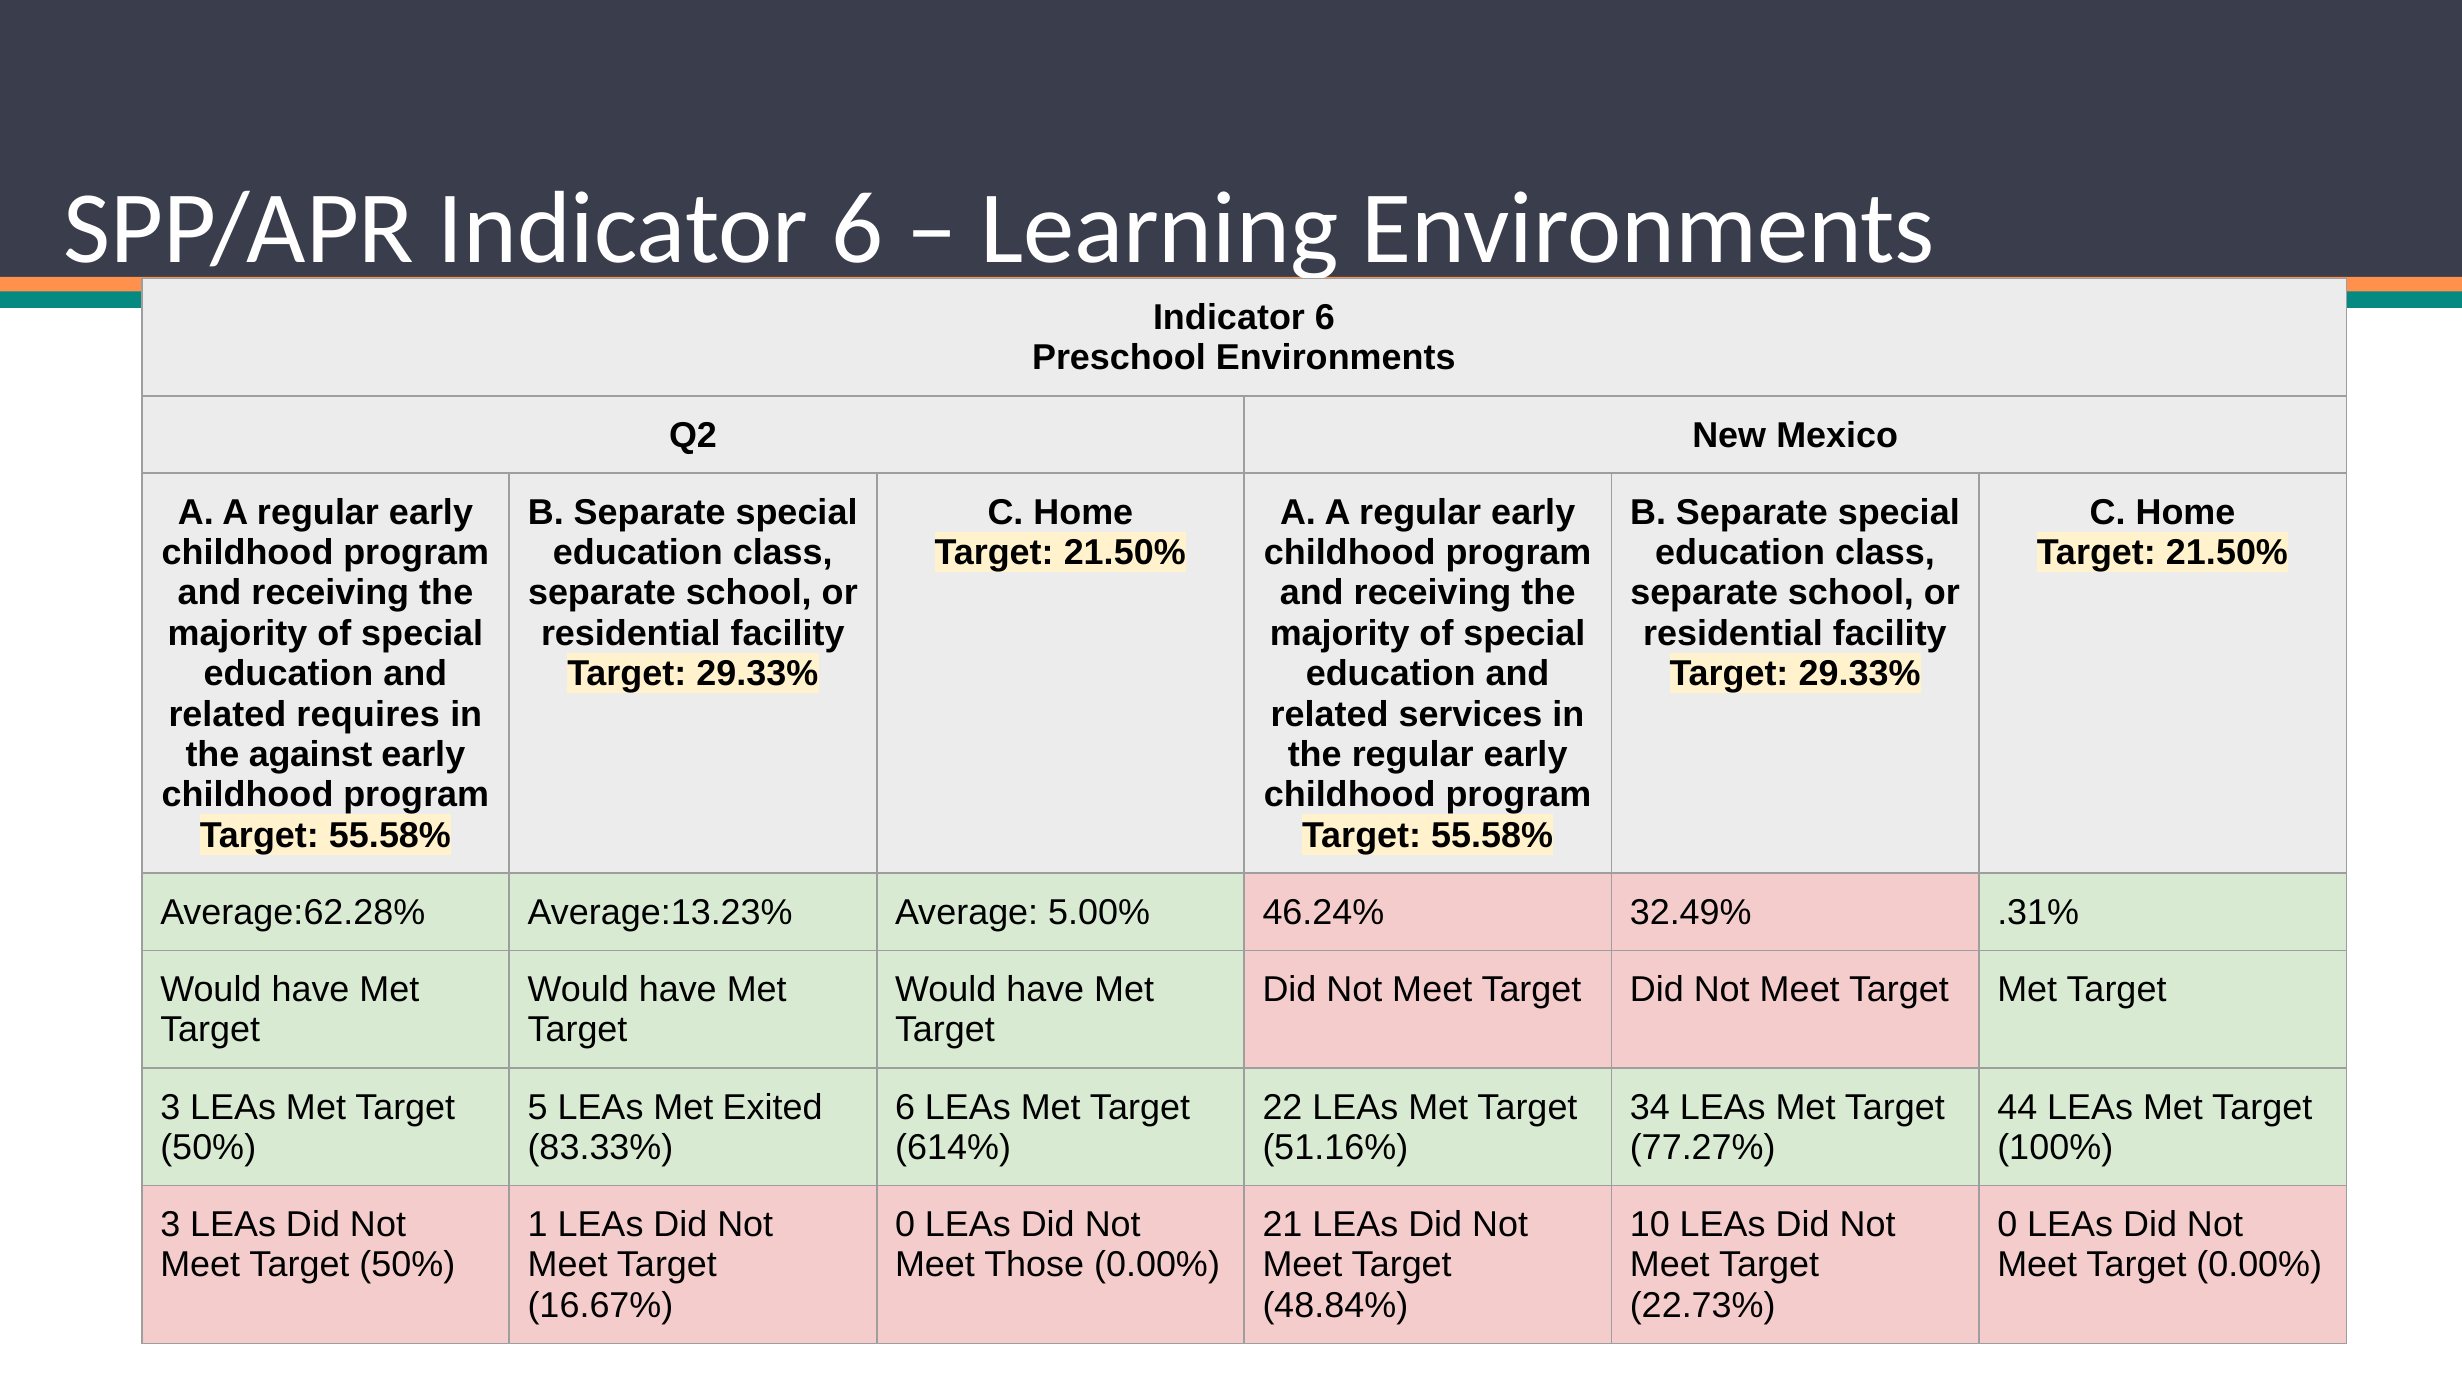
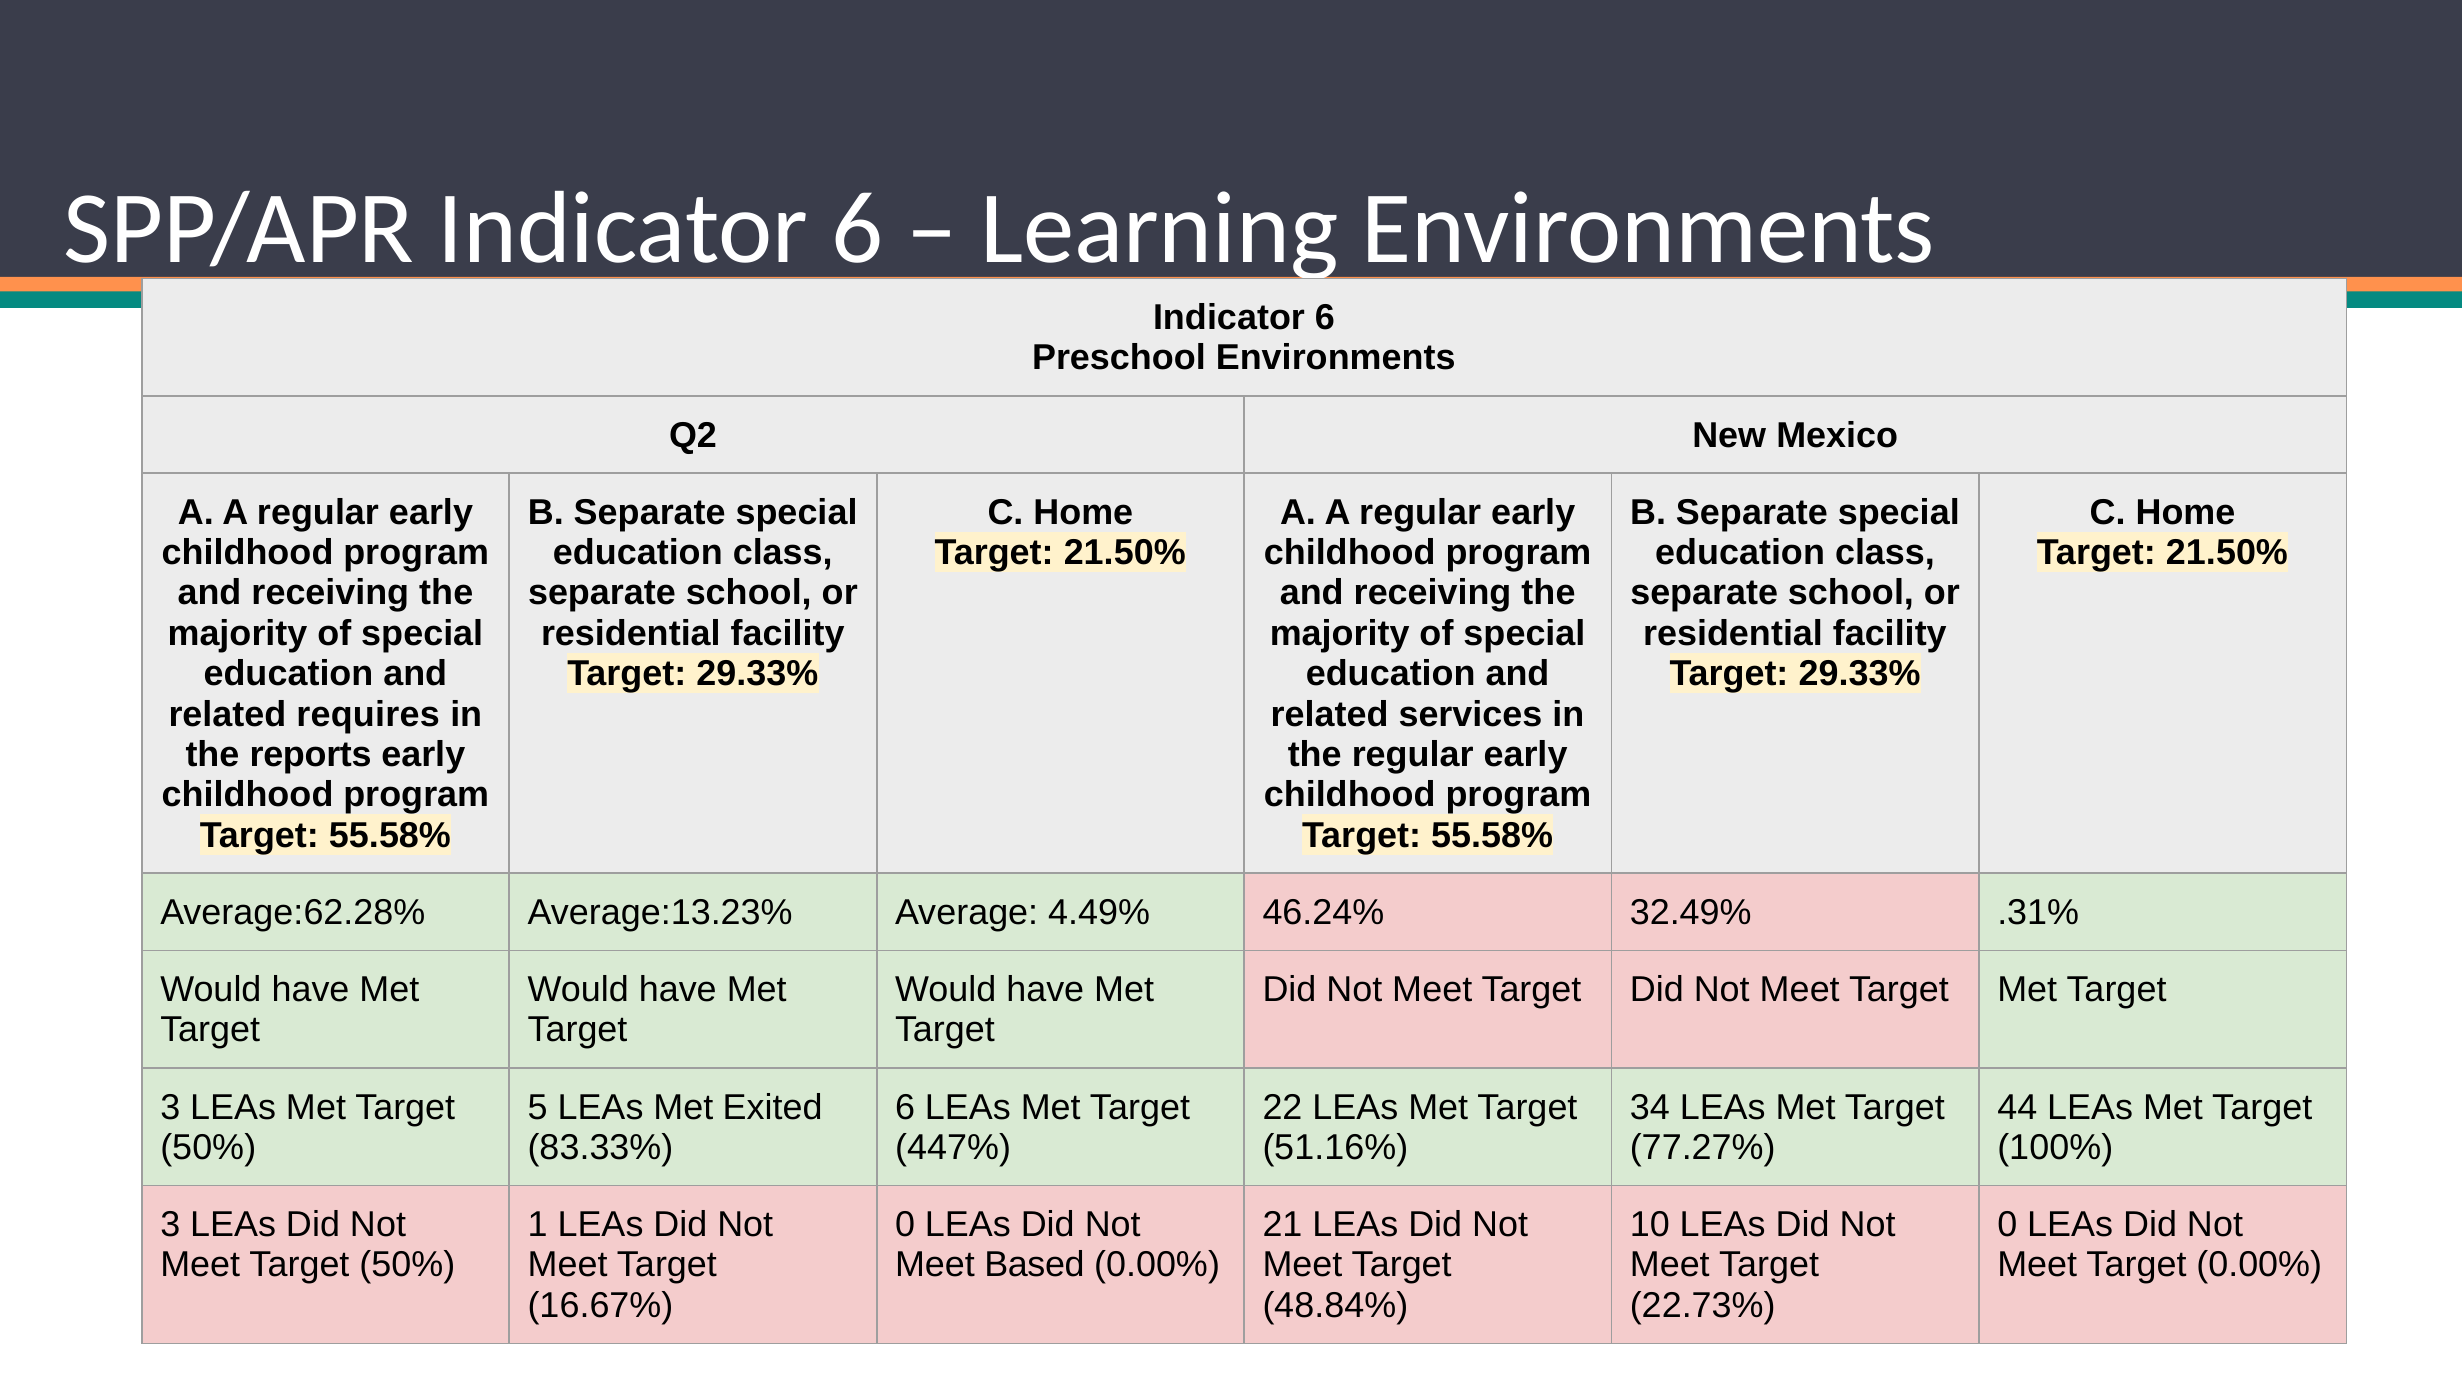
against: against -> reports (311, 754)
5.00%: 5.00% -> 4.49% (1099, 912)
614%: 614% -> 447% (953, 1147)
Those: Those -> Based (1034, 1265)
